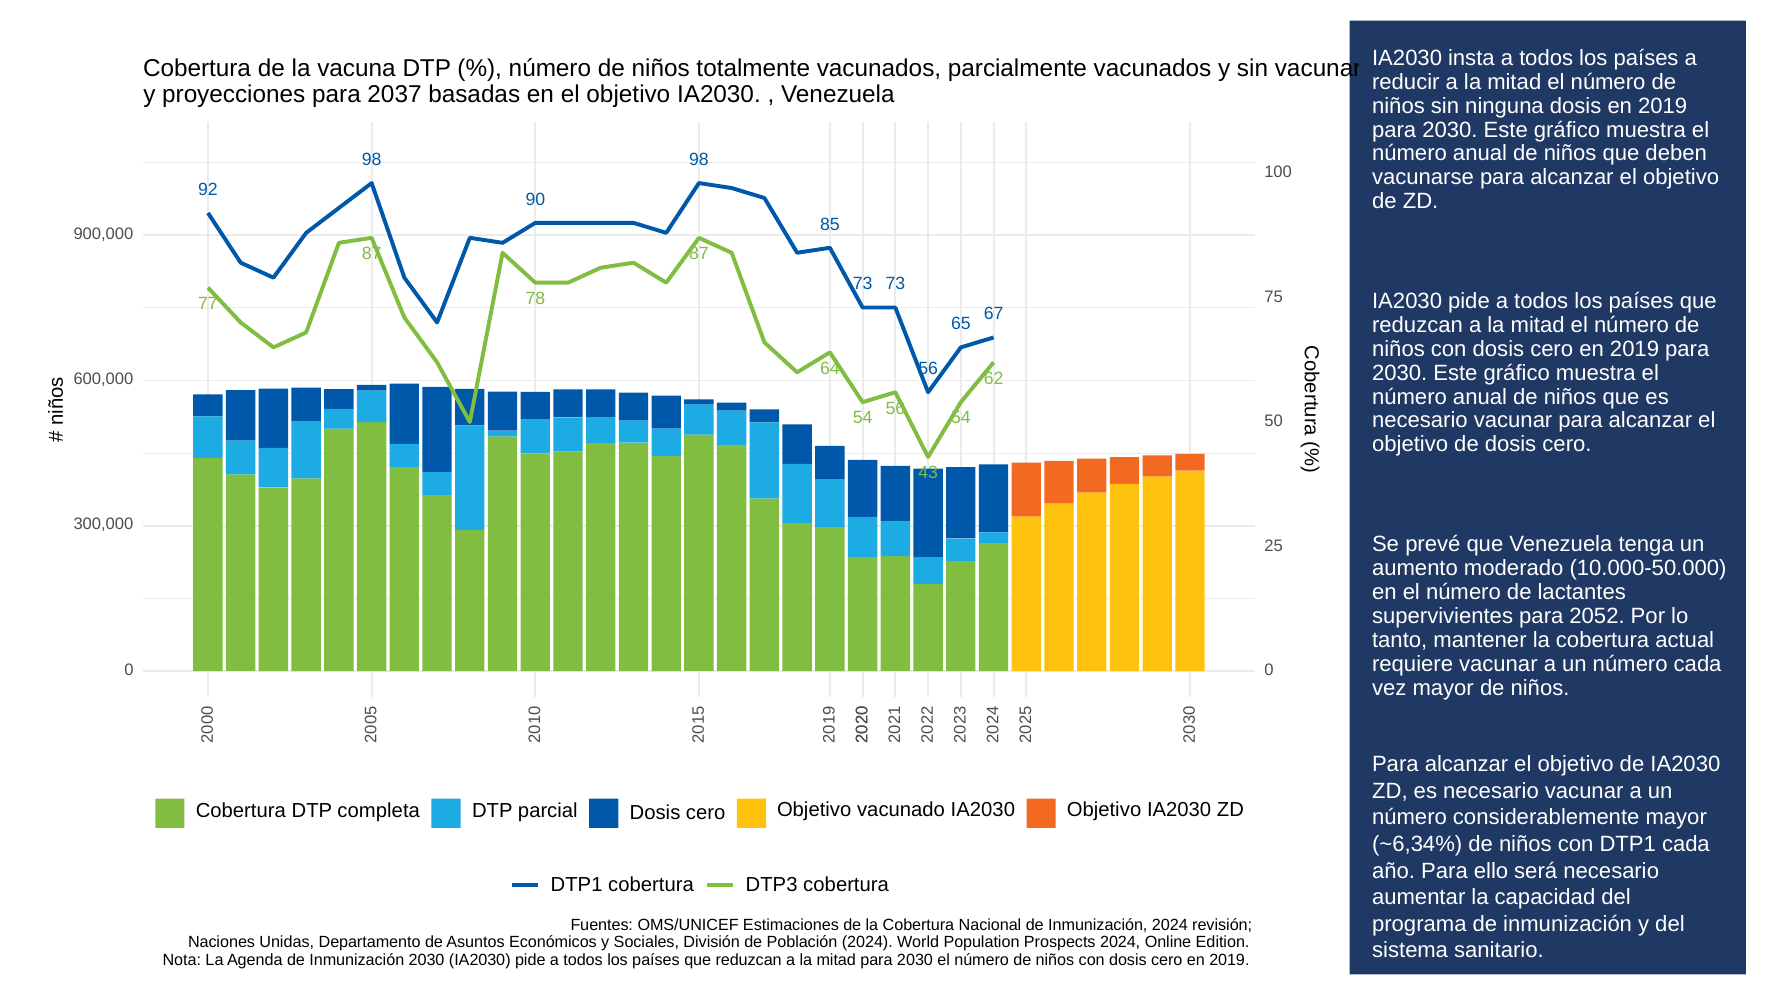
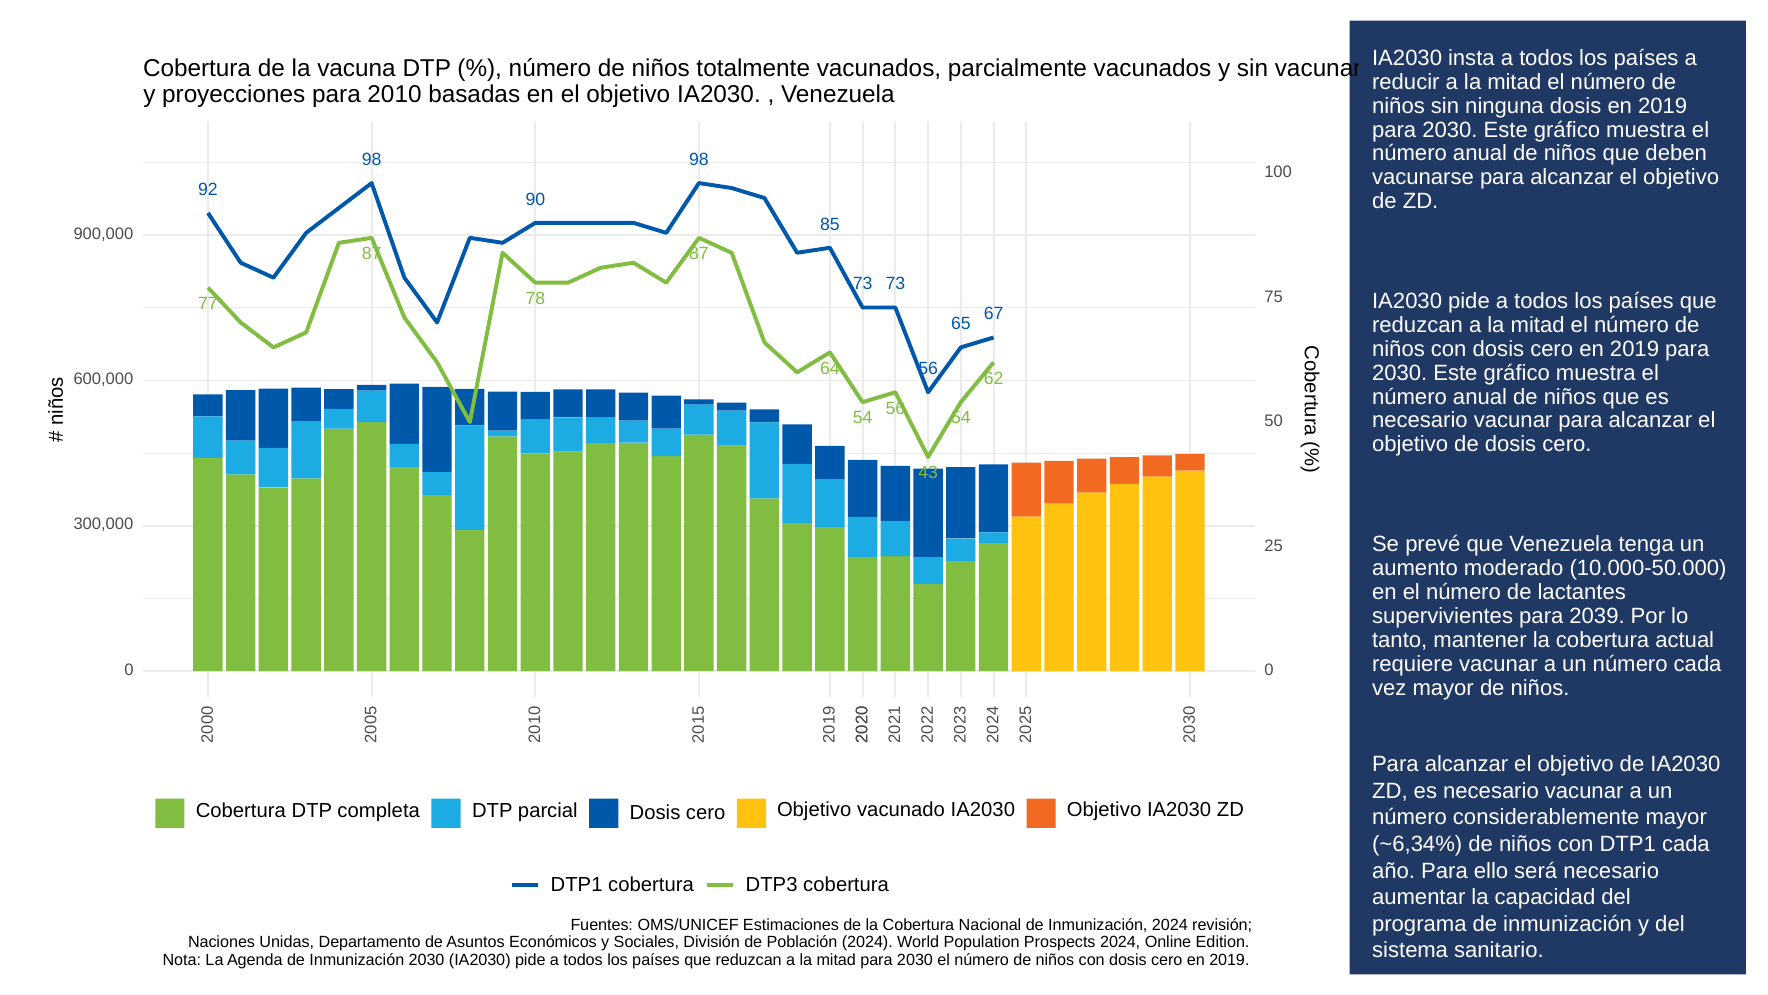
2037: 2037 -> 2010 (395, 95)
2052: 2052 -> 2039 (1597, 616)
